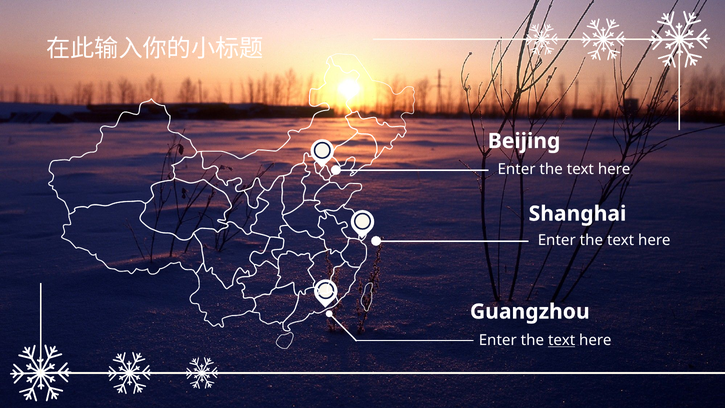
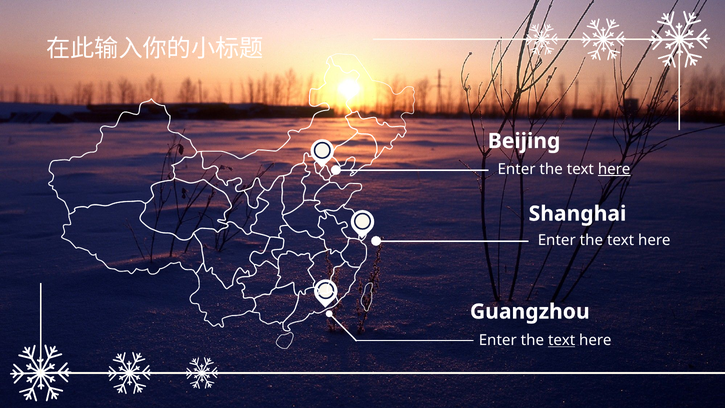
here underline: none -> present (614, 169)
